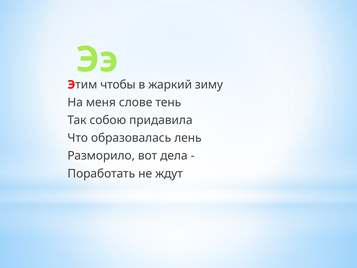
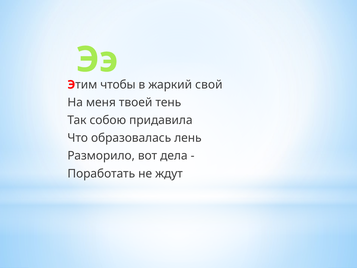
зиму: зиму -> свой (209, 85)
слове: слове -> твоей (136, 102)
